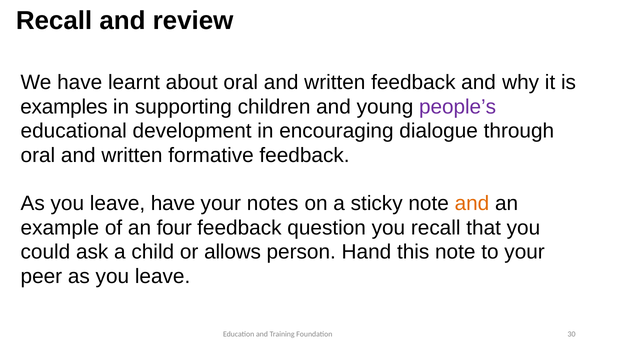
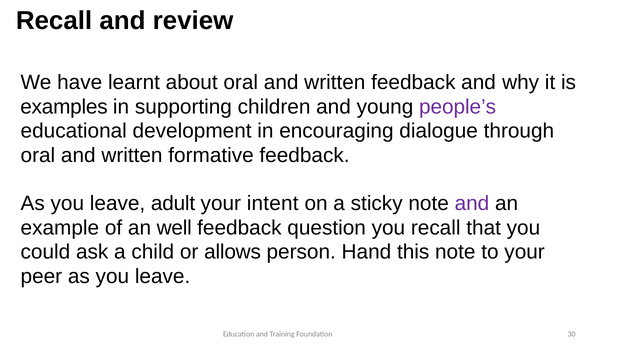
leave have: have -> adult (173, 204)
notes: notes -> intent (273, 204)
and colour: orange -> purple (472, 204)
four: four -> well (174, 228)
